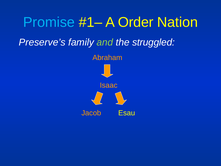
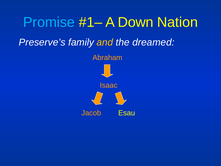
Order: Order -> Down (136, 22)
and colour: light green -> yellow (105, 42)
struggled: struggled -> dreamed (153, 42)
